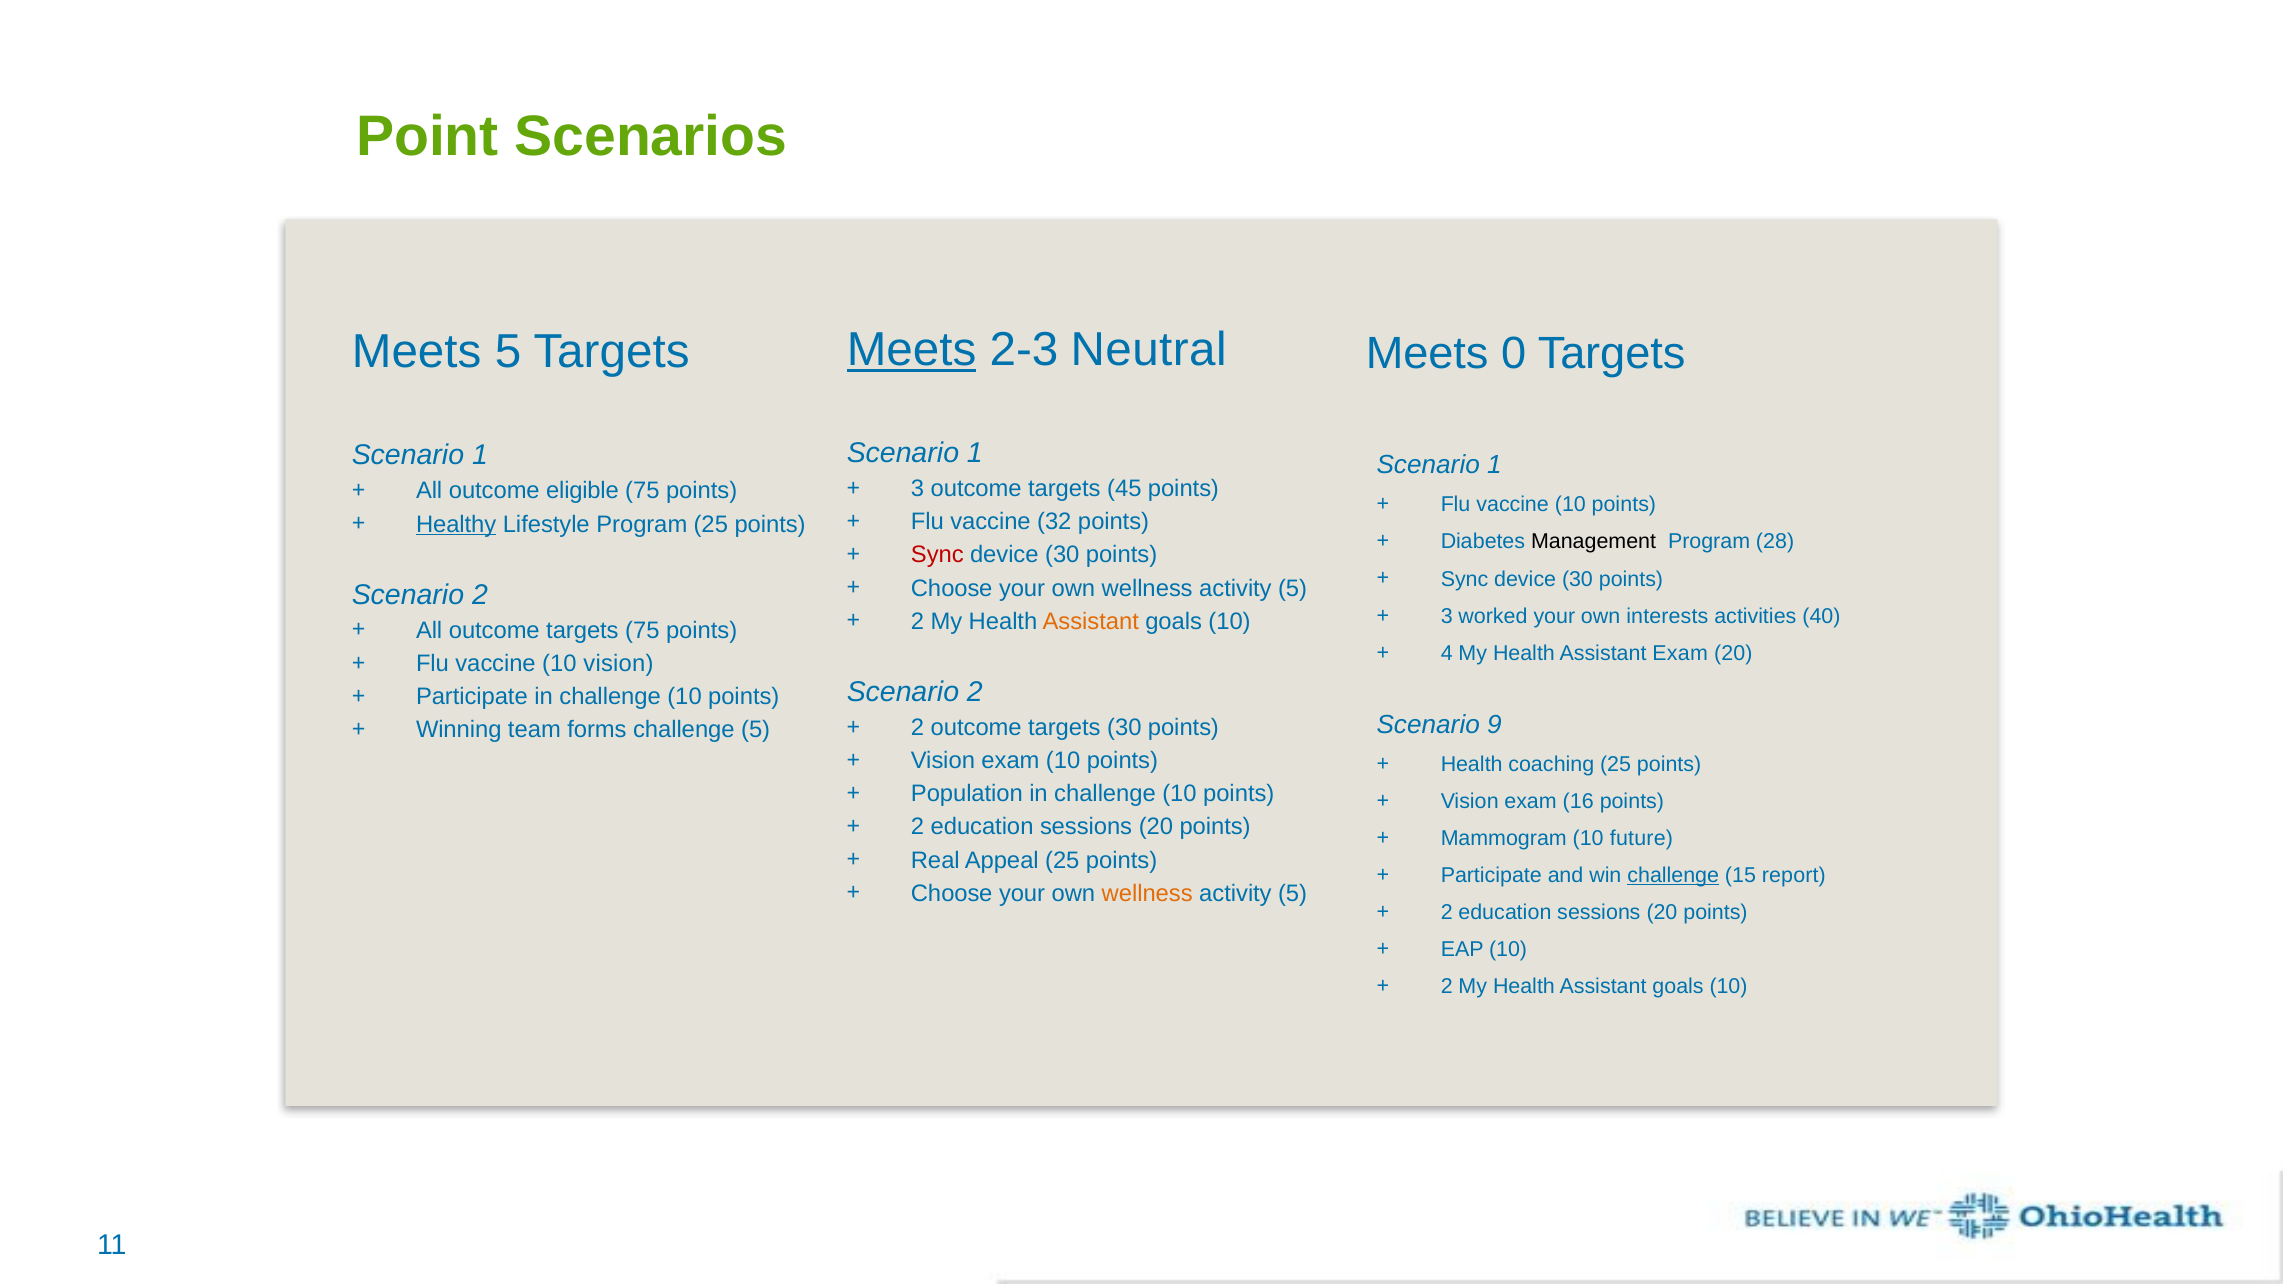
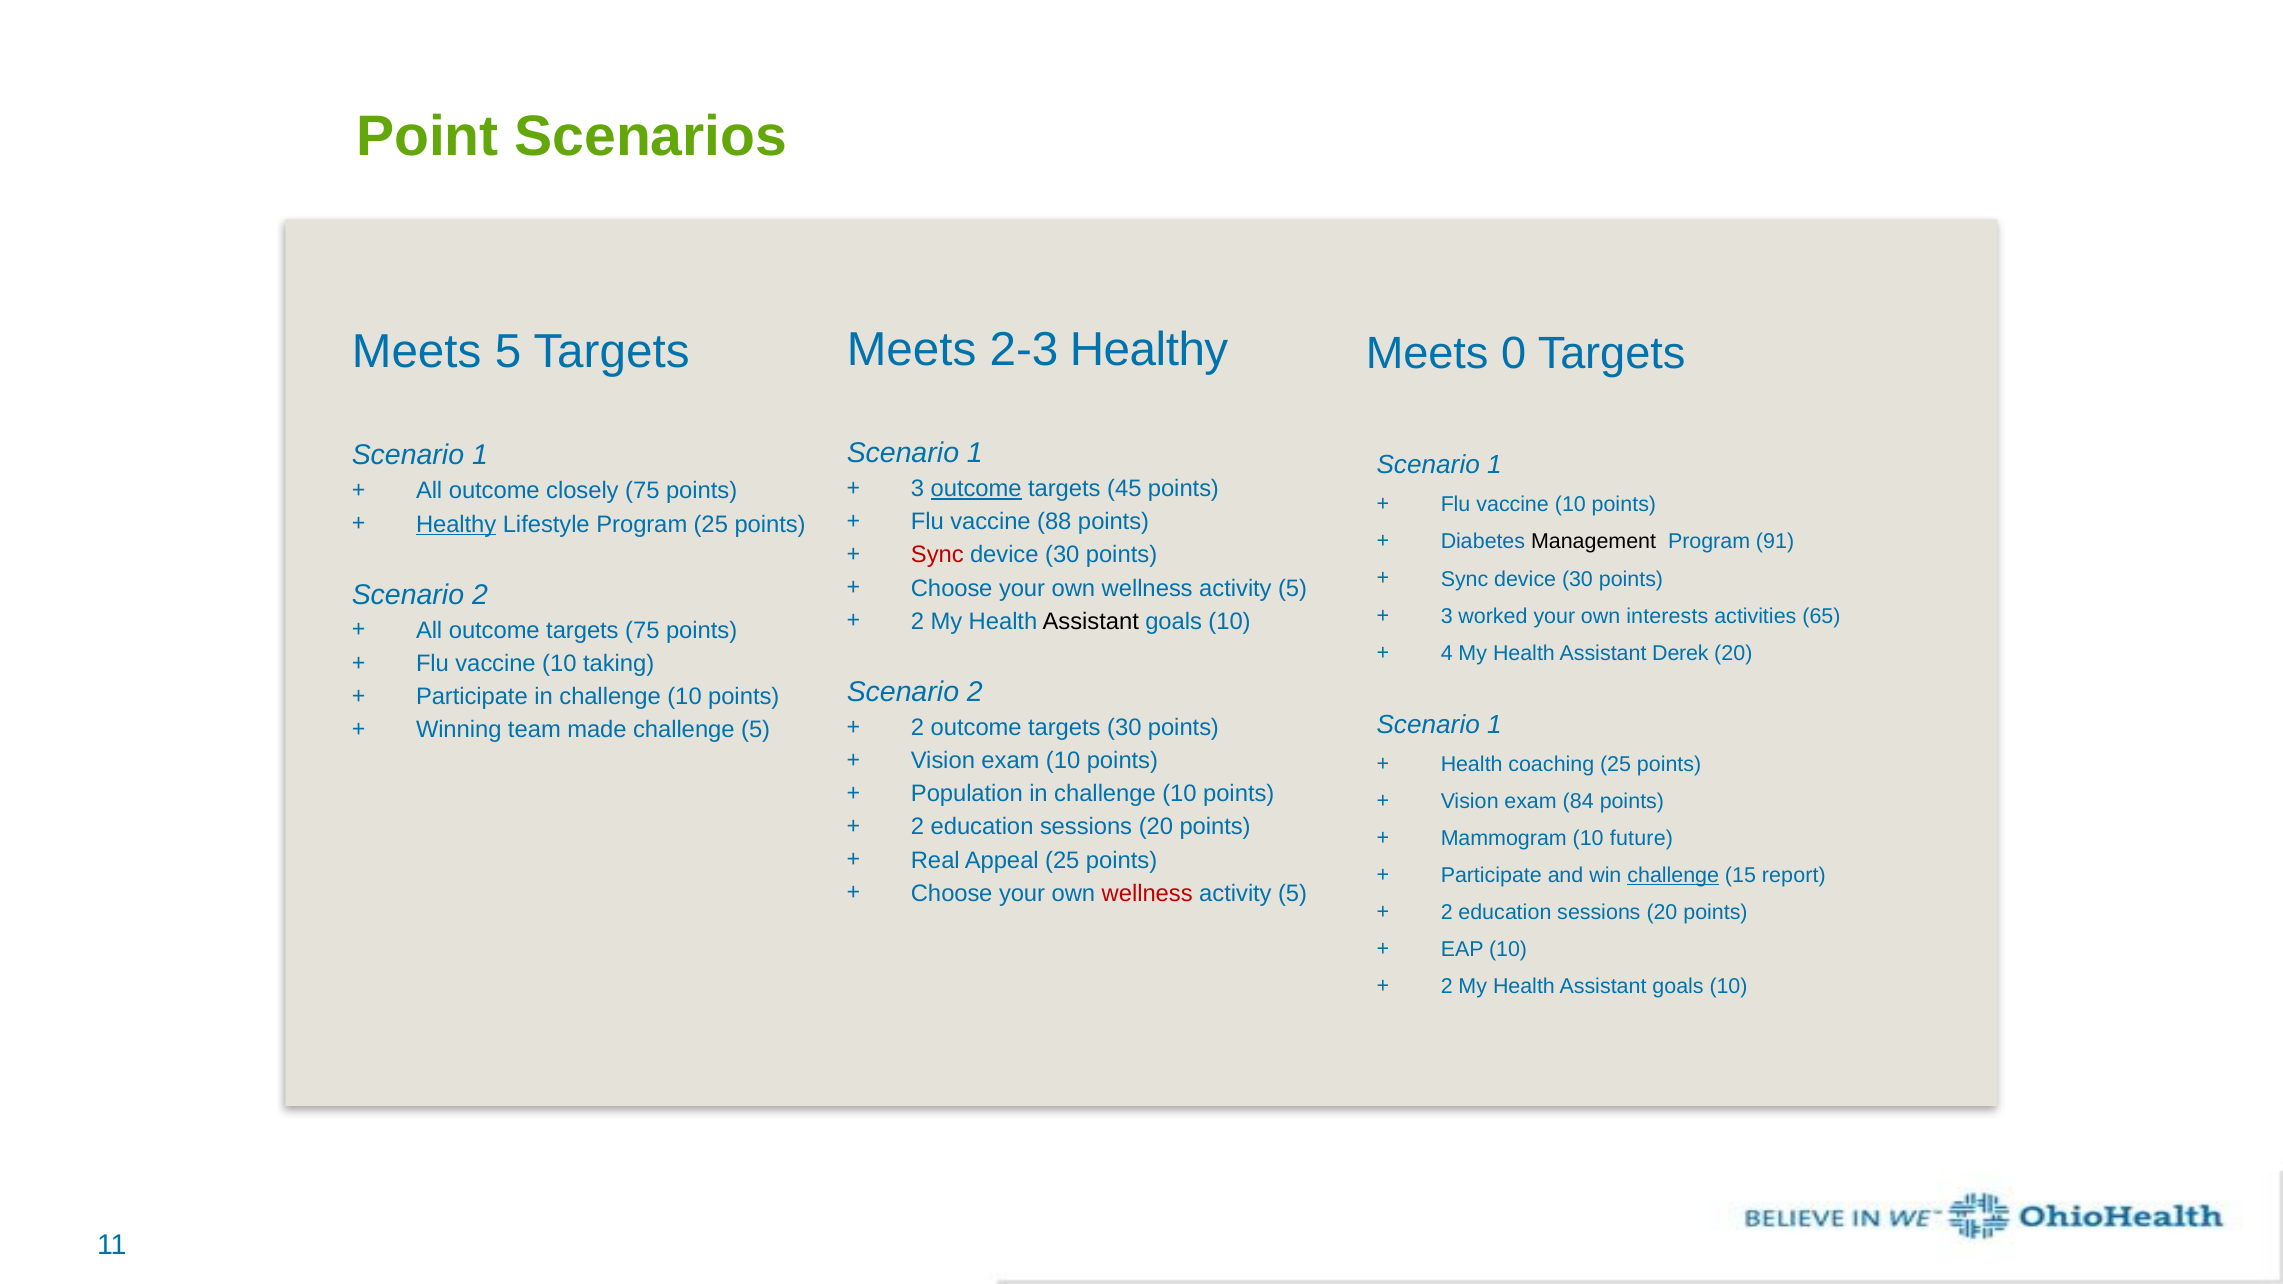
Meets underline: present -> none (912, 350)
2-3 Neutral: Neutral -> Healthy (1149, 350)
outcome underline: none -> present (976, 489)
eligible: eligible -> closely (582, 491)
32: 32 -> 88 (1054, 522)
28: 28 -> 91 (1775, 542)
40: 40 -> 65 (1821, 616)
Assistant colour: orange -> black (1091, 621)
Assistant Exam: Exam -> Derek (1680, 653)
10 vision: vision -> taking (619, 664)
9: 9 -> 1 (1494, 725)
forms: forms -> made (597, 730)
16: 16 -> 84 (1578, 801)
wellness colour: orange -> red (1147, 894)
